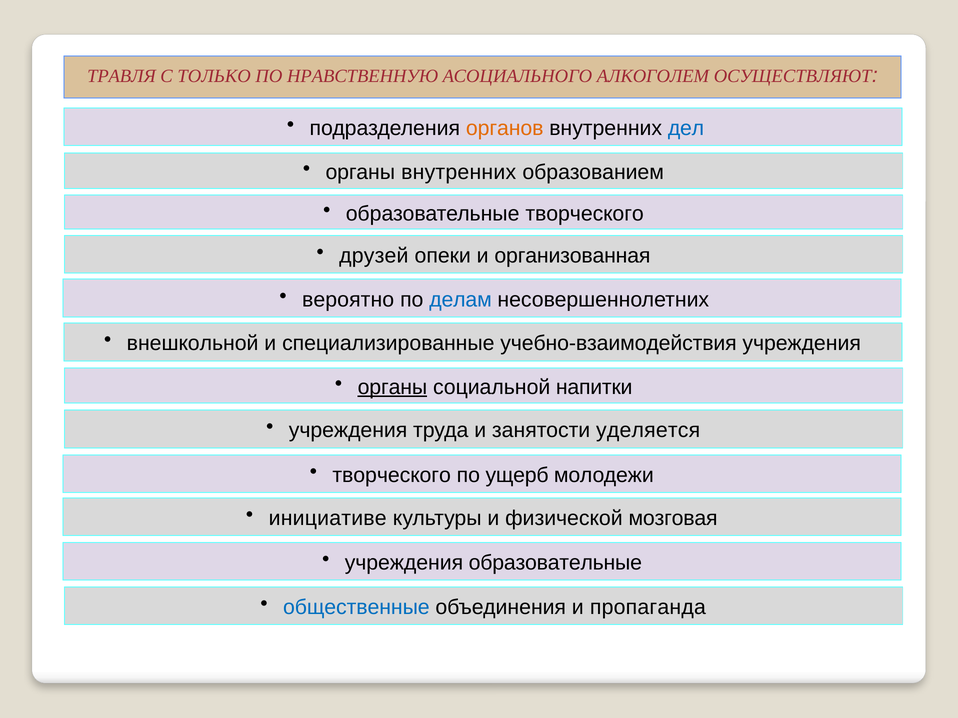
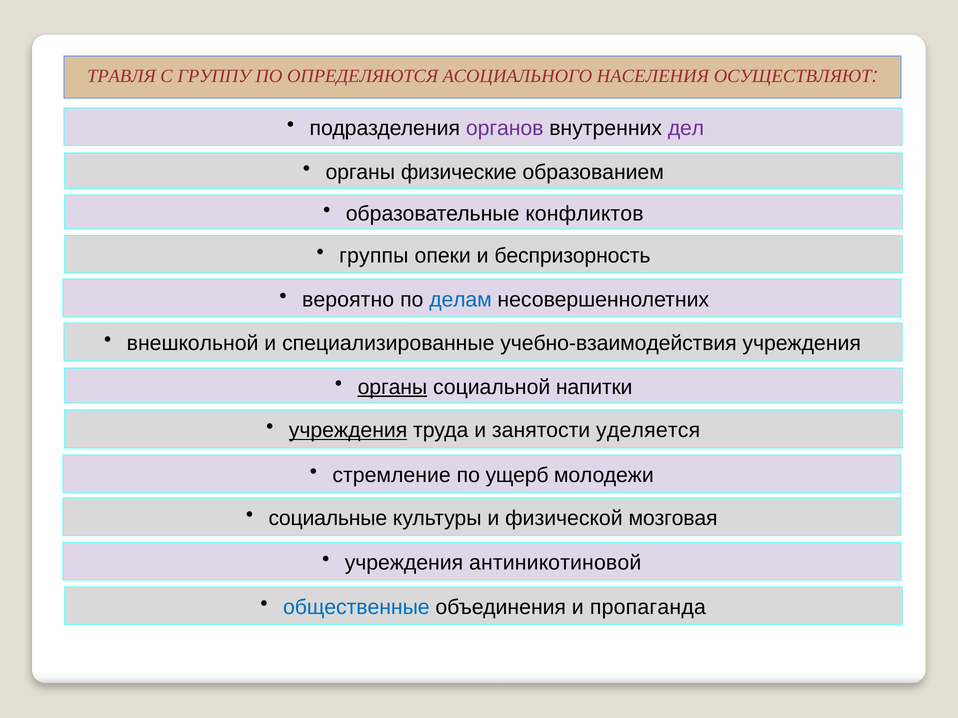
ТОЛЬКО: ТОЛЬКО -> ГРУППУ (214, 76)
НРАВСТВЕННУЮ: НРАВСТВЕННУЮ -> ОПРЕДЕЛЯЮТСЯ (363, 76)
АЛКОГОЛЕМ: АЛКОГОЛЕМ -> НАСЕЛЕНИЯ (653, 76)
органов colour: orange -> purple (505, 128)
дел colour: blue -> purple (686, 128)
органы внутренних: внутренних -> физические (459, 172)
образовательные творческого: творческого -> конфликтов (584, 214)
друзей: друзей -> группы (374, 256)
организованная: организованная -> беспризорность (572, 256)
учреждения underline: none -> present (348, 431)
творческого: творческого -> стремление (392, 476)
инициативе: инициативе -> социальные (328, 519)
учреждения образовательные: образовательные -> антиникотиновой (555, 563)
